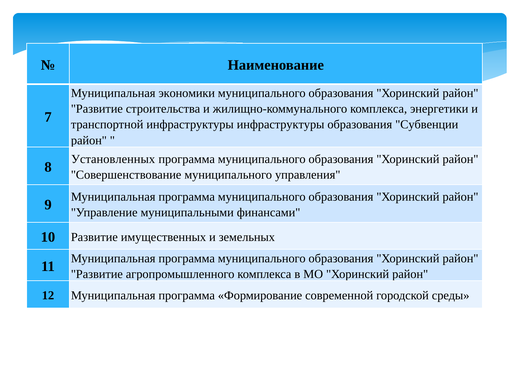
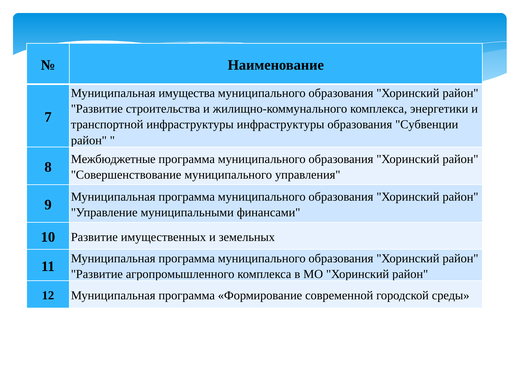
экономики: экономики -> имущества (187, 93)
Установленных: Установленных -> Межбюджетные (113, 159)
